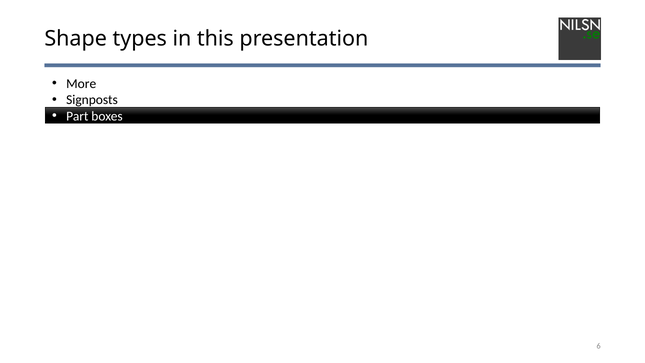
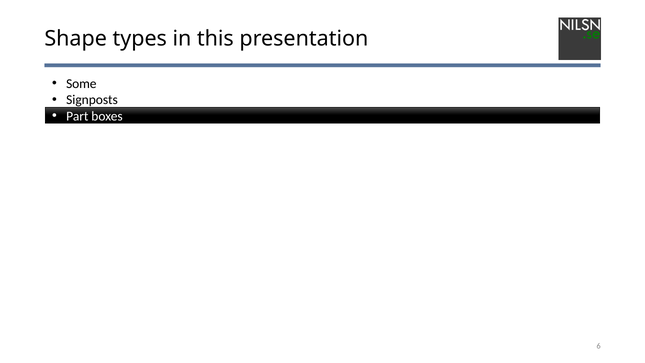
More: More -> Some (81, 84)
